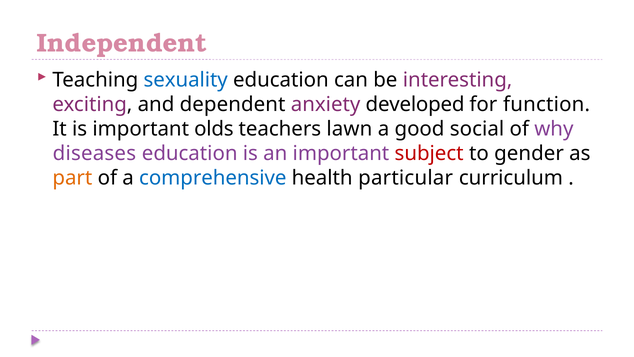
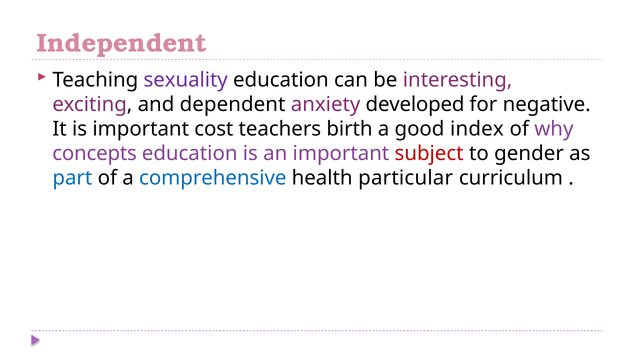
sexuality colour: blue -> purple (186, 80)
function: function -> negative (547, 104)
olds: olds -> cost (214, 129)
lawn: lawn -> birth (349, 129)
social: social -> index (477, 129)
diseases: diseases -> concepts (95, 153)
part colour: orange -> blue (72, 178)
